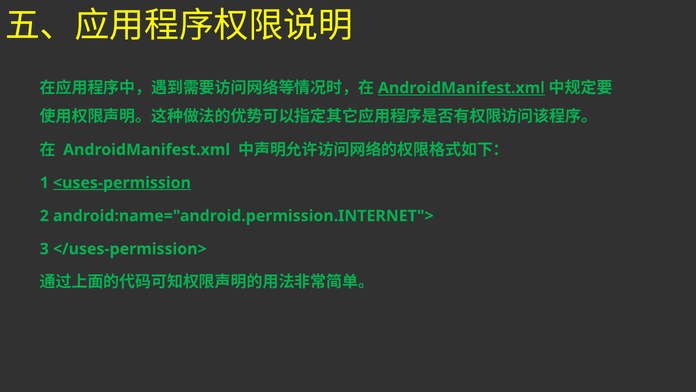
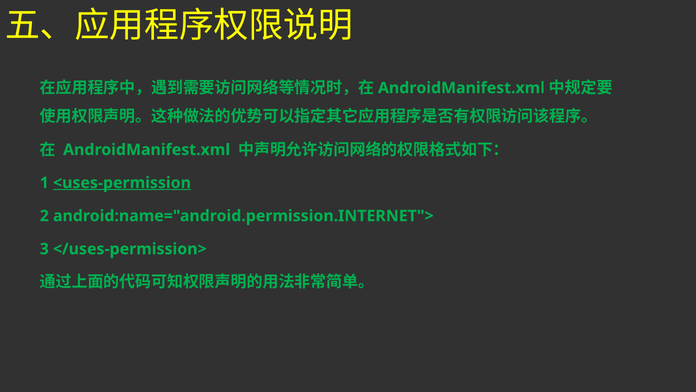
AndroidManifest.xml underline: present -> none (461, 88)
